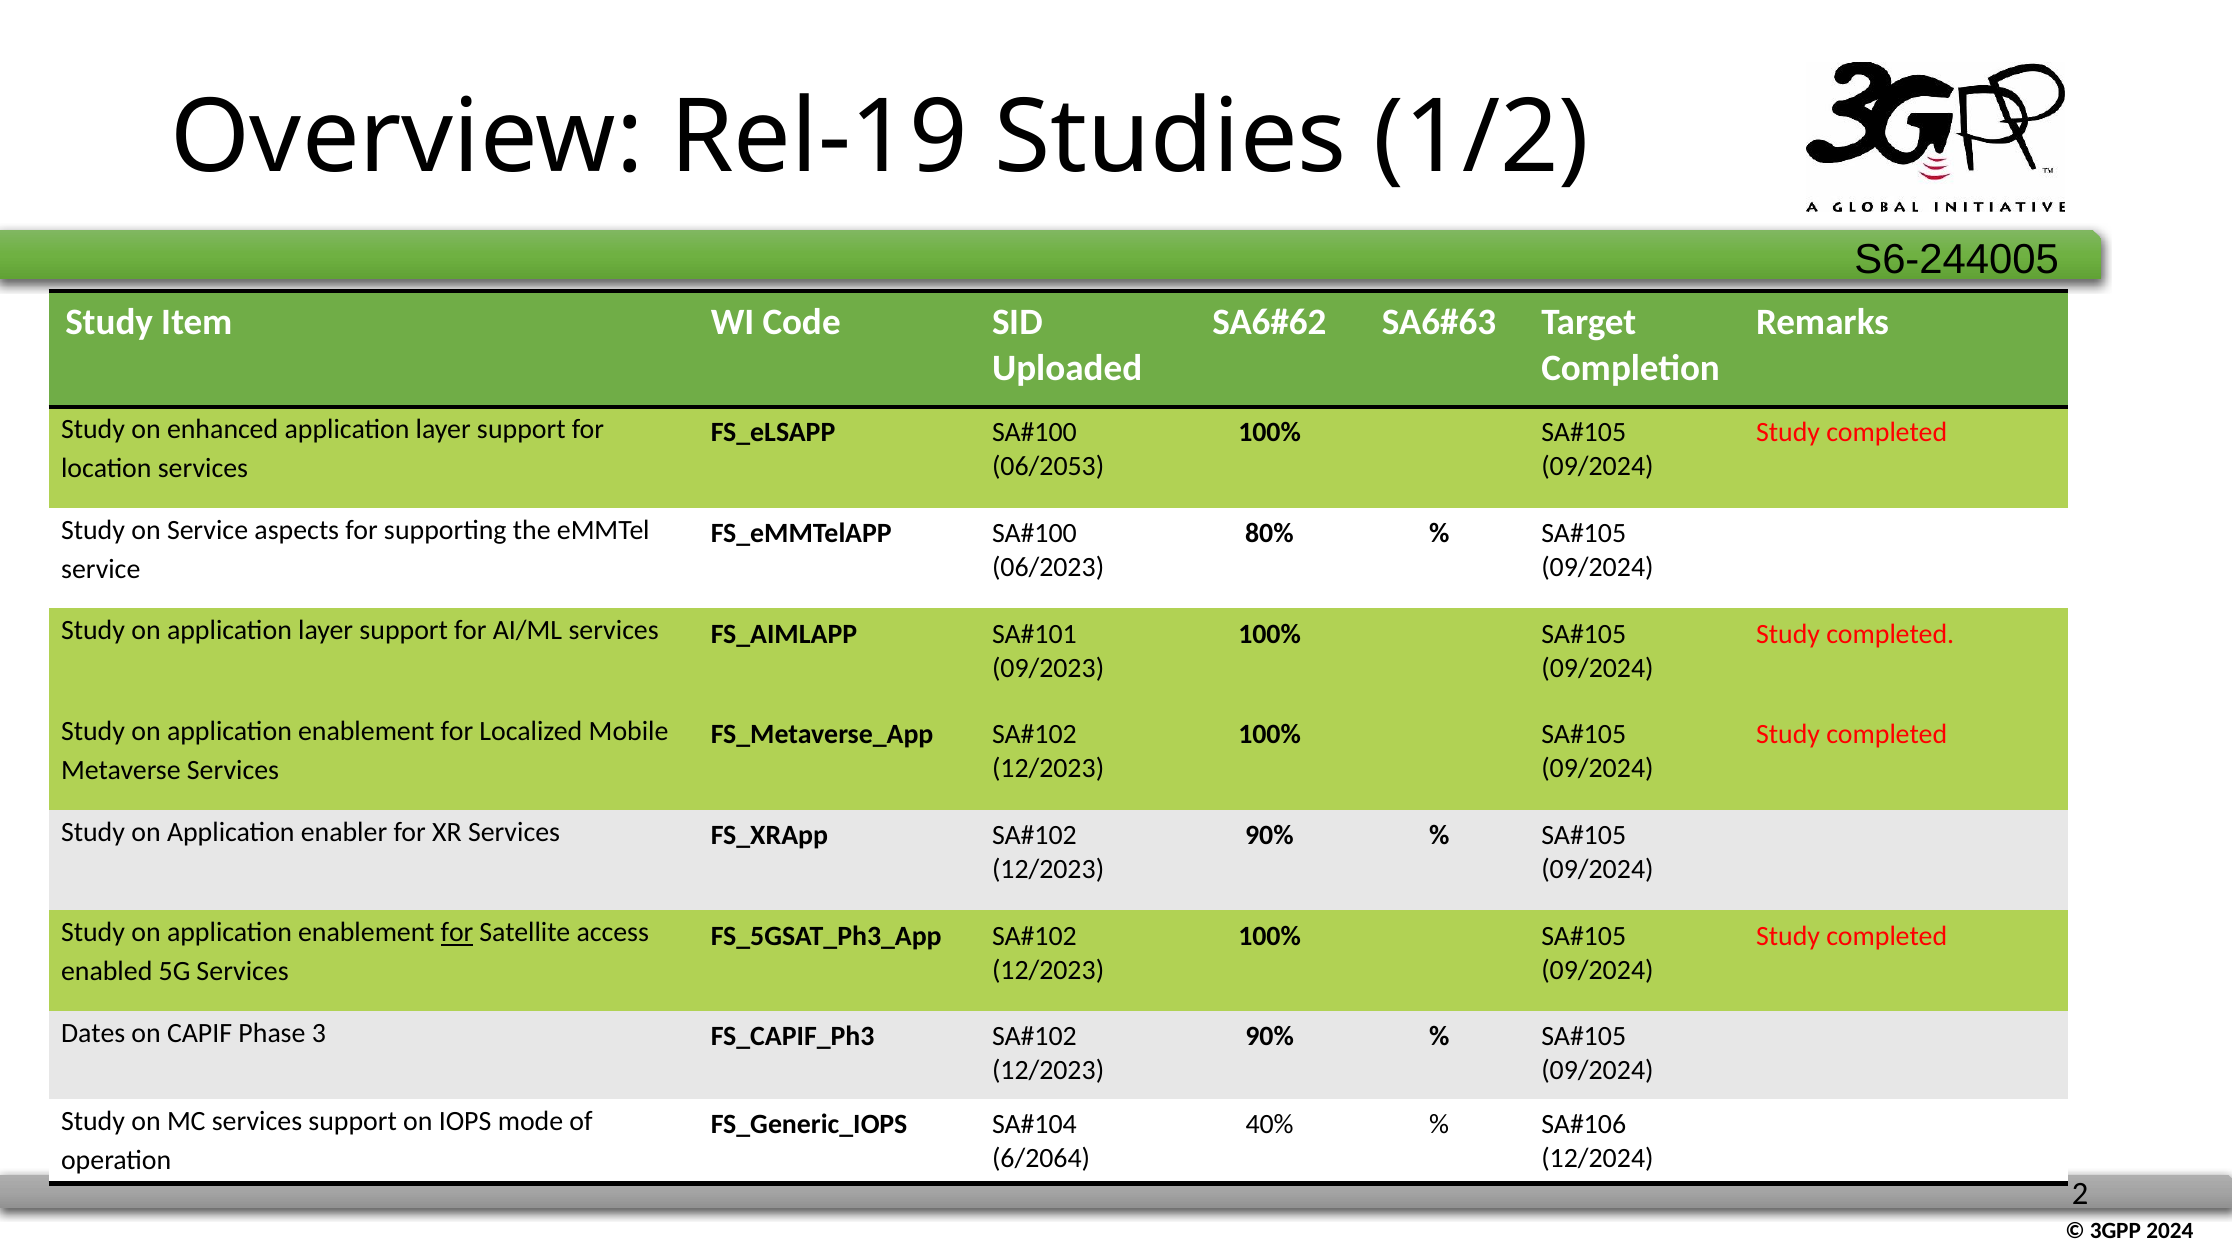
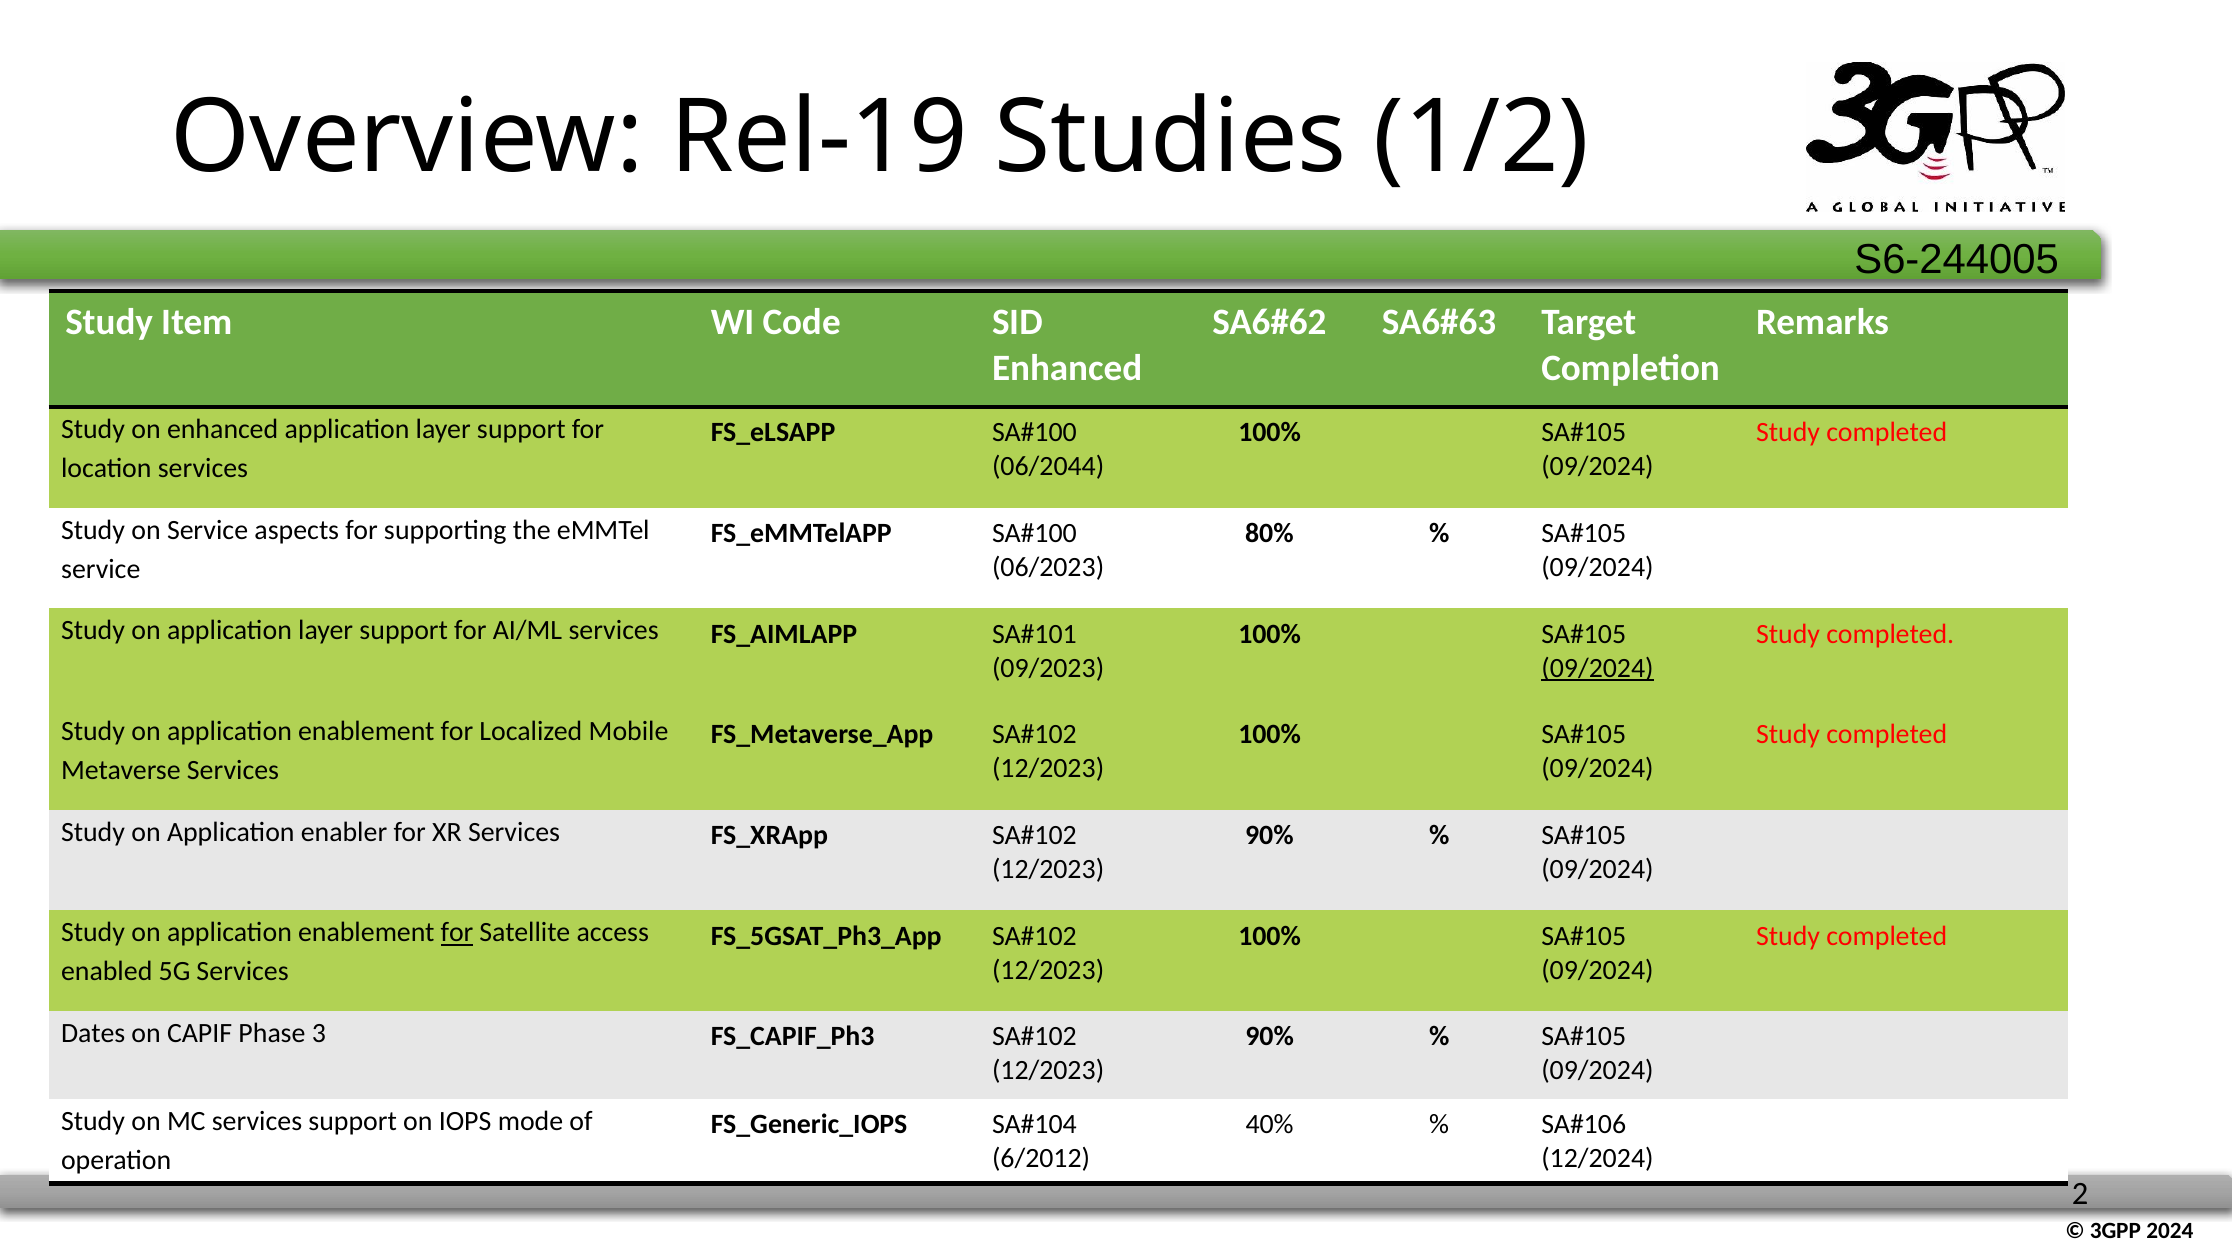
Uploaded: Uploaded -> Enhanced (1067, 368)
06/2053: 06/2053 -> 06/2044 (1048, 466)
09/2024 underline: none -> present (1598, 668)
6/2064: 6/2064 -> 6/2012 (1041, 1158)
